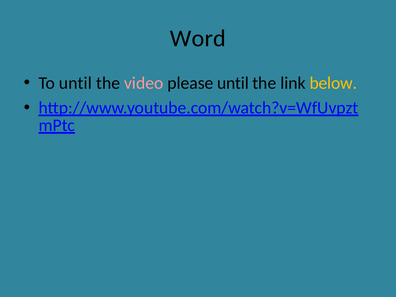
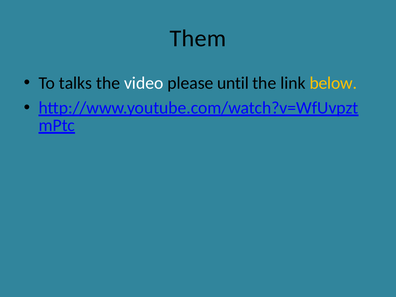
Word: Word -> Them (198, 38)
To until: until -> talks (75, 83)
video colour: pink -> white (144, 83)
